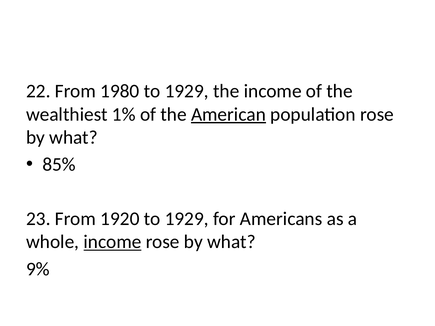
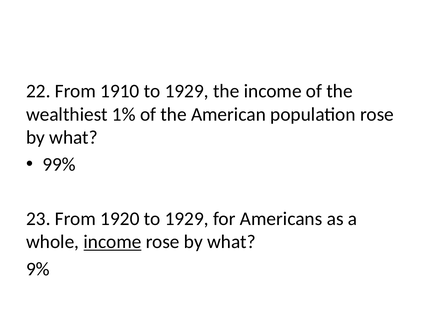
1980: 1980 -> 1910 (120, 91)
American underline: present -> none (228, 114)
85%: 85% -> 99% (59, 165)
